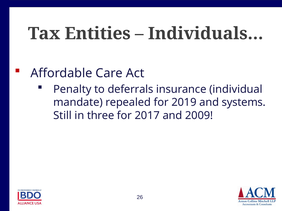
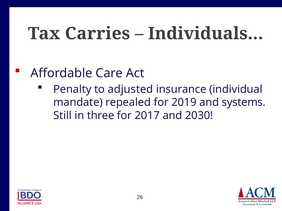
Entities: Entities -> Carries (97, 34)
deferrals: deferrals -> adjusted (130, 89)
2009: 2009 -> 2030 (199, 116)
